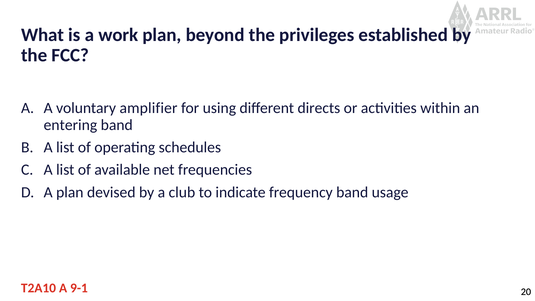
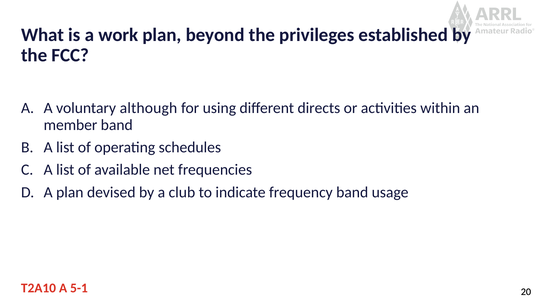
amplifier: amplifier -> although (148, 108)
entering: entering -> member (70, 125)
9-1: 9-1 -> 5-1 (79, 288)
